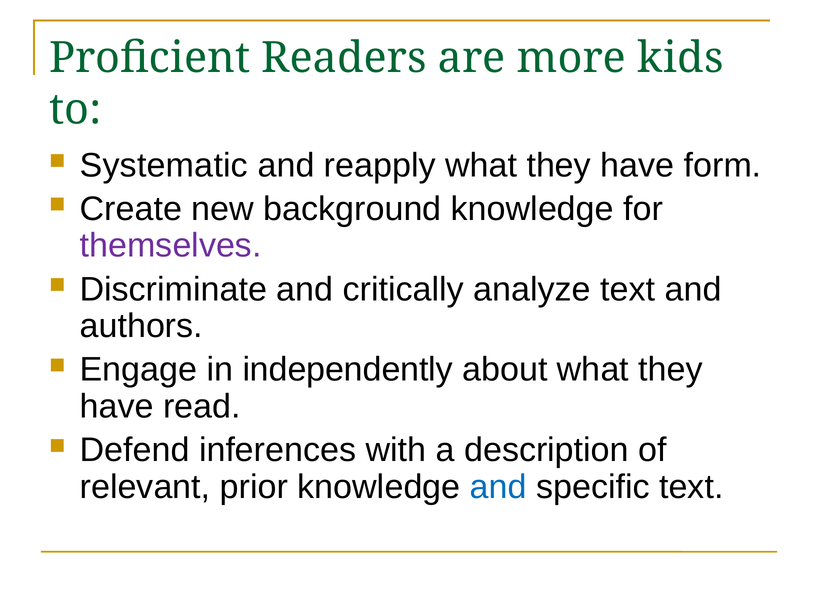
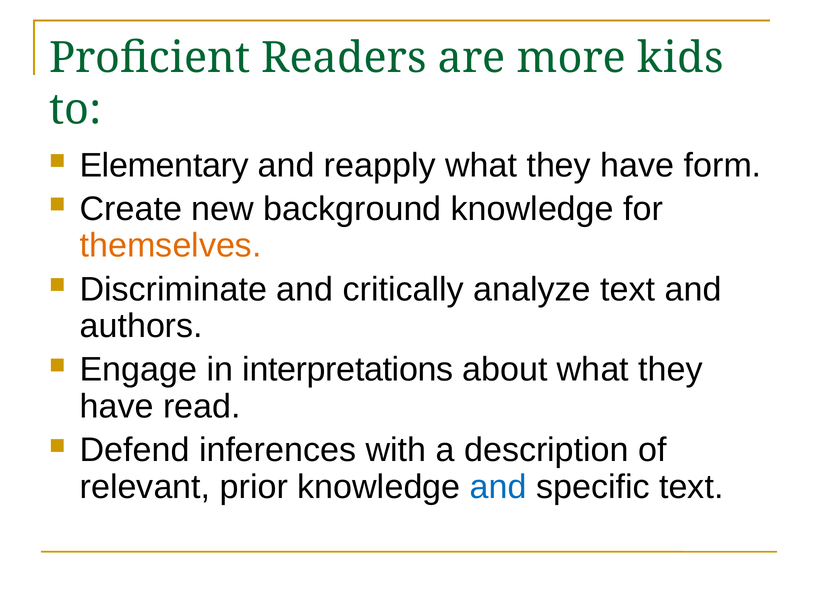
Systematic: Systematic -> Elementary (164, 165)
themselves colour: purple -> orange (171, 246)
independently: independently -> interpretations (348, 370)
